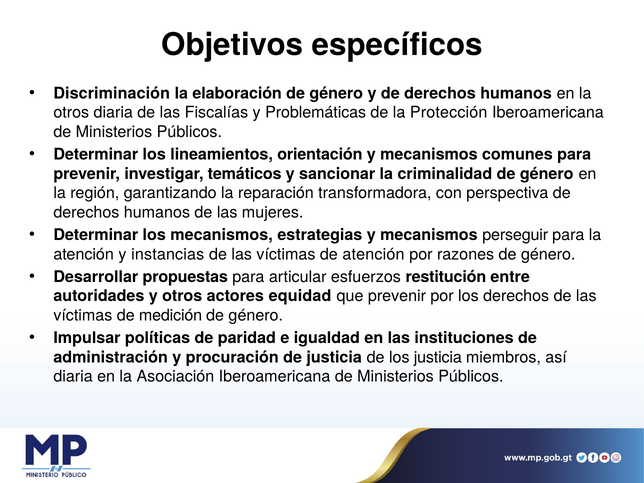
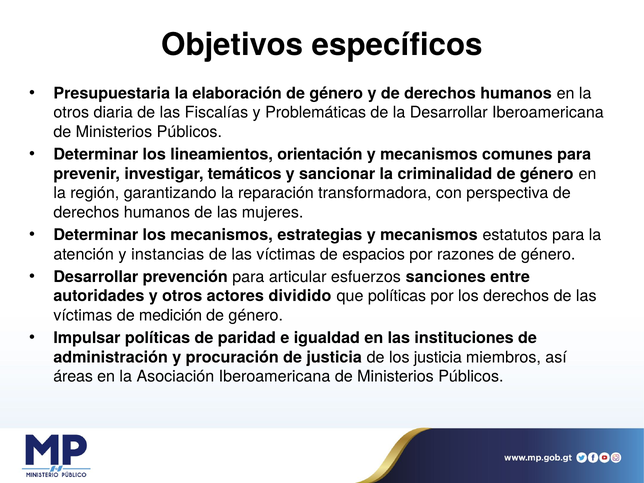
Discriminación: Discriminación -> Presupuestaria (112, 93)
la Protección: Protección -> Desarrollar (449, 113)
perseguir: perseguir -> estatutos (515, 235)
de atención: atención -> espacios (374, 254)
propuestas: propuestas -> prevención (185, 277)
restitución: restitución -> sanciones (446, 277)
equidad: equidad -> dividido (300, 296)
que prevenir: prevenir -> políticas (397, 296)
diaria: diaria -> áreas (73, 377)
